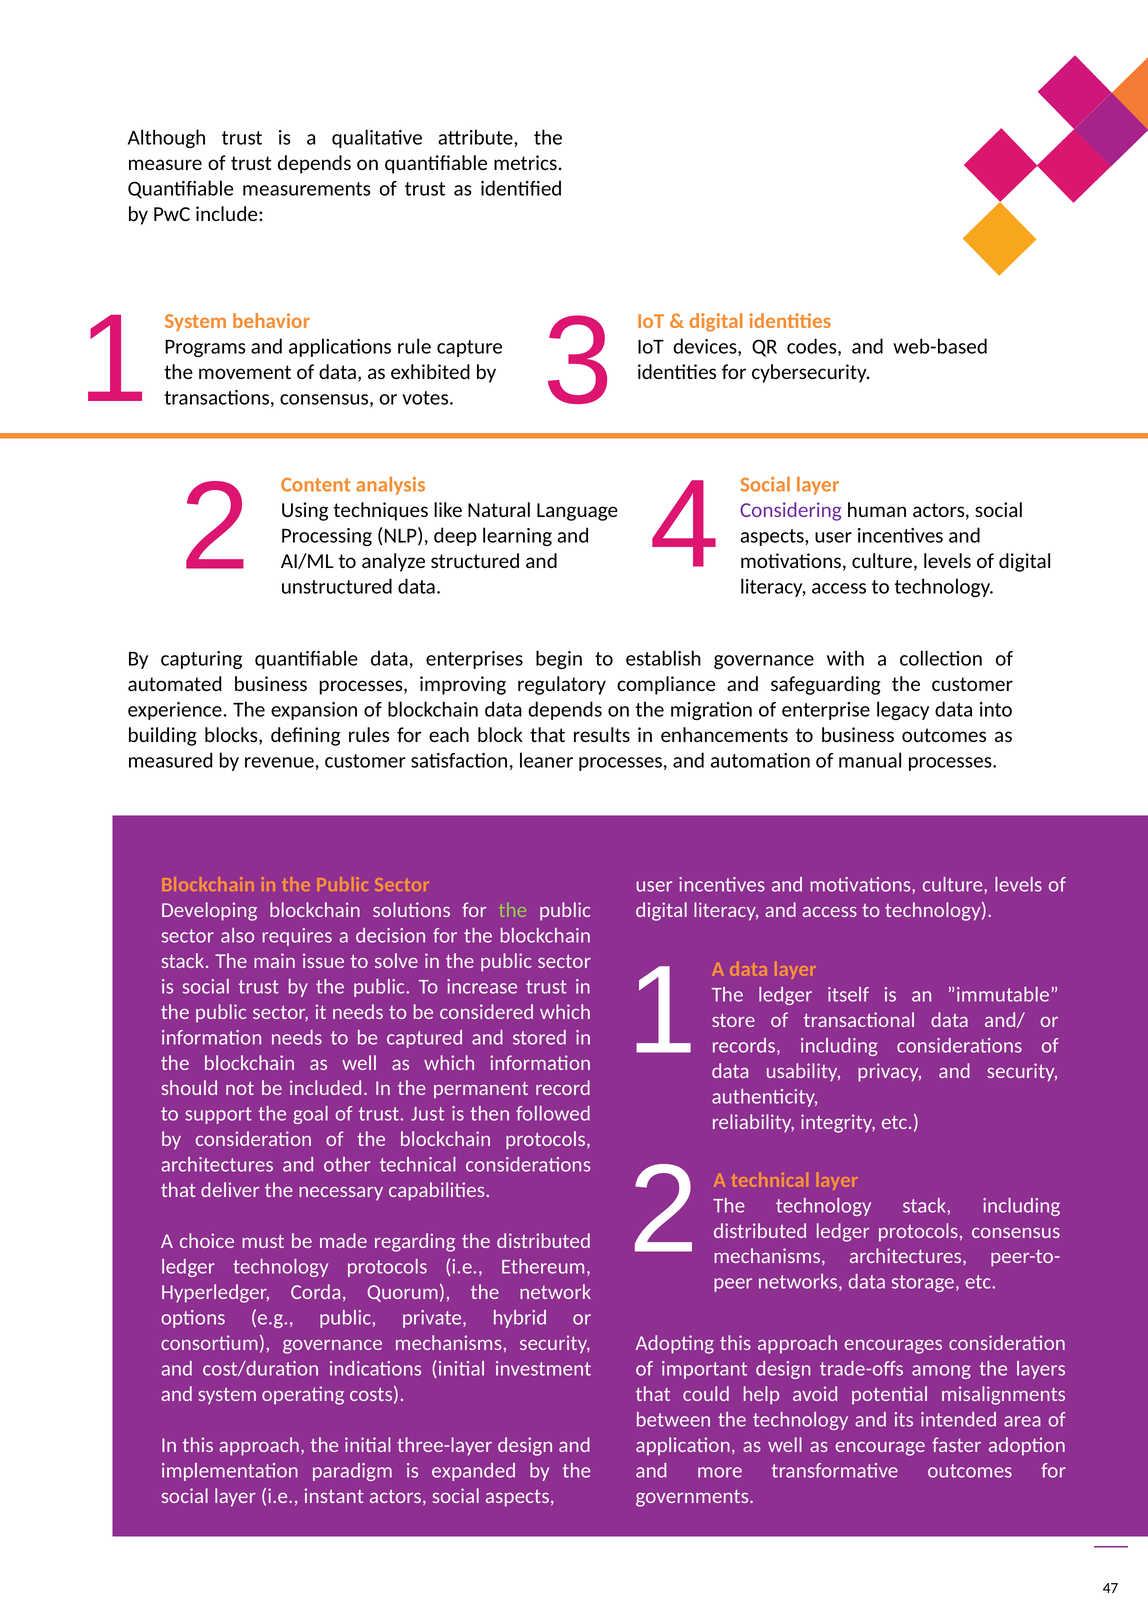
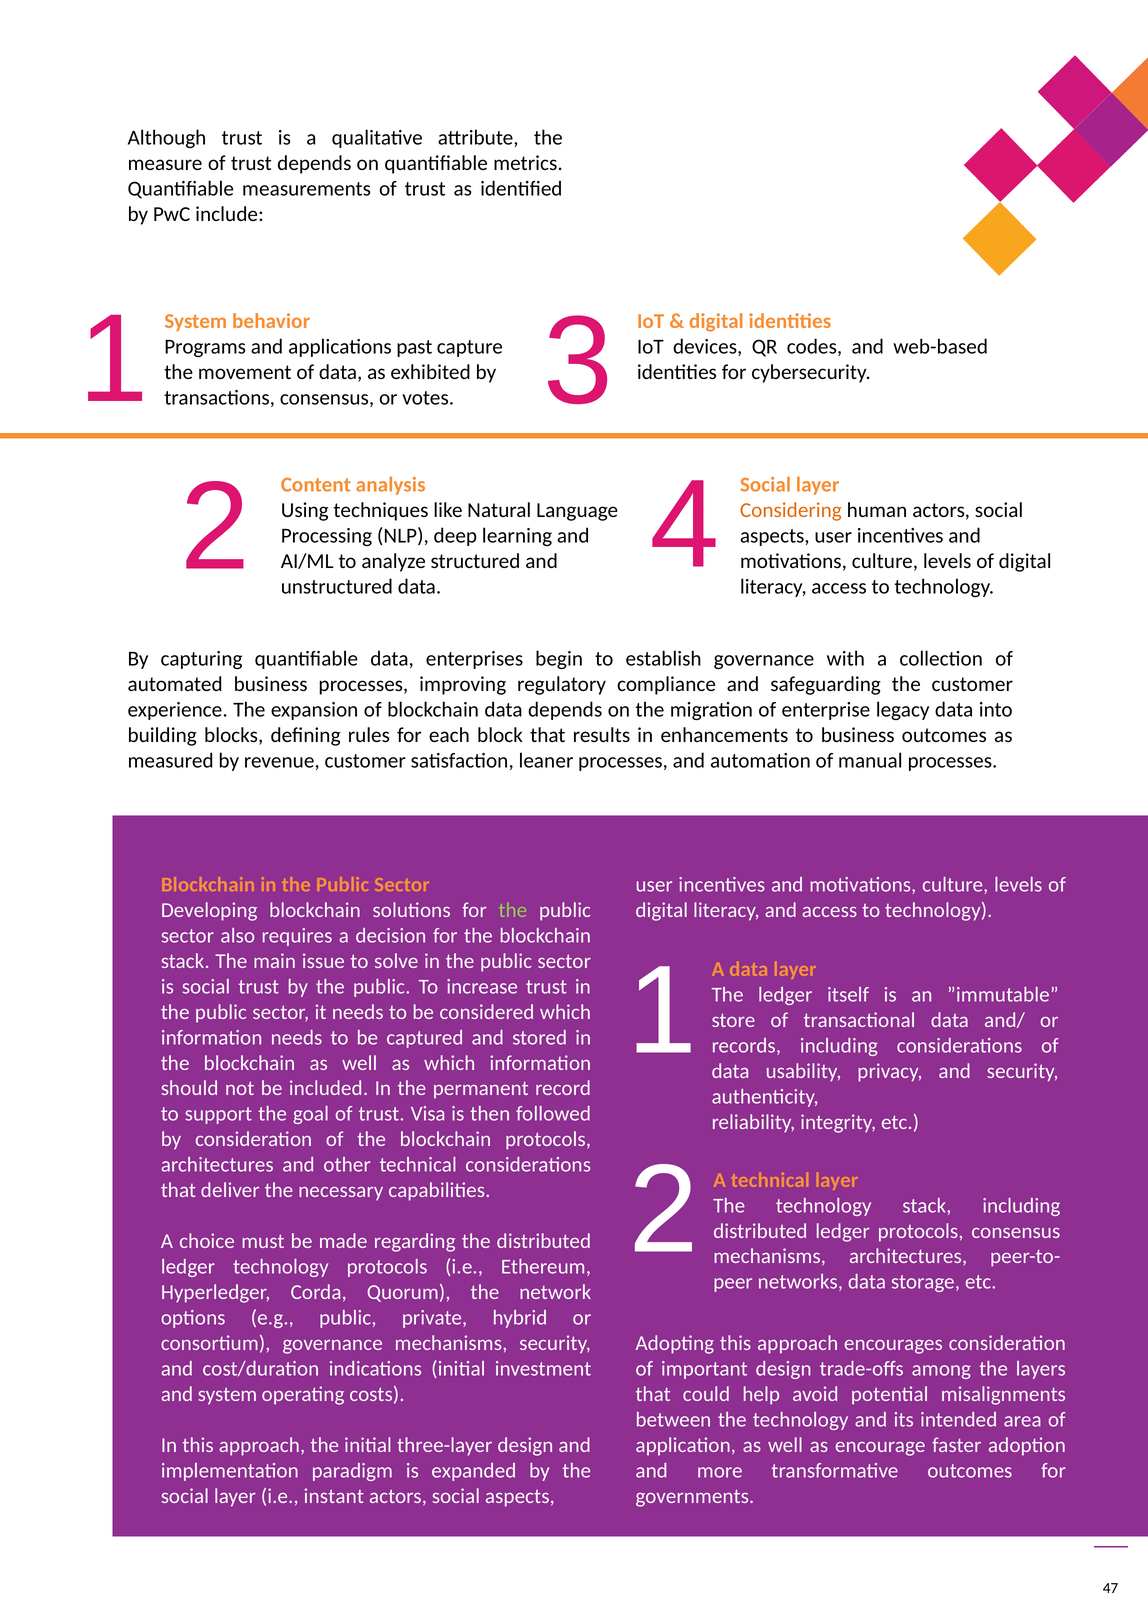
rule: rule -> past (414, 347)
Considering colour: purple -> orange (791, 510)
Just: Just -> Visa (428, 1114)
